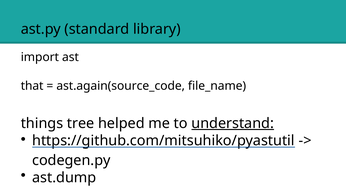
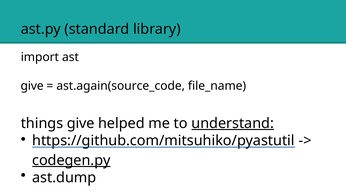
that: that -> give (32, 86)
things tree: tree -> give (81, 123)
codegen.py underline: none -> present (71, 160)
